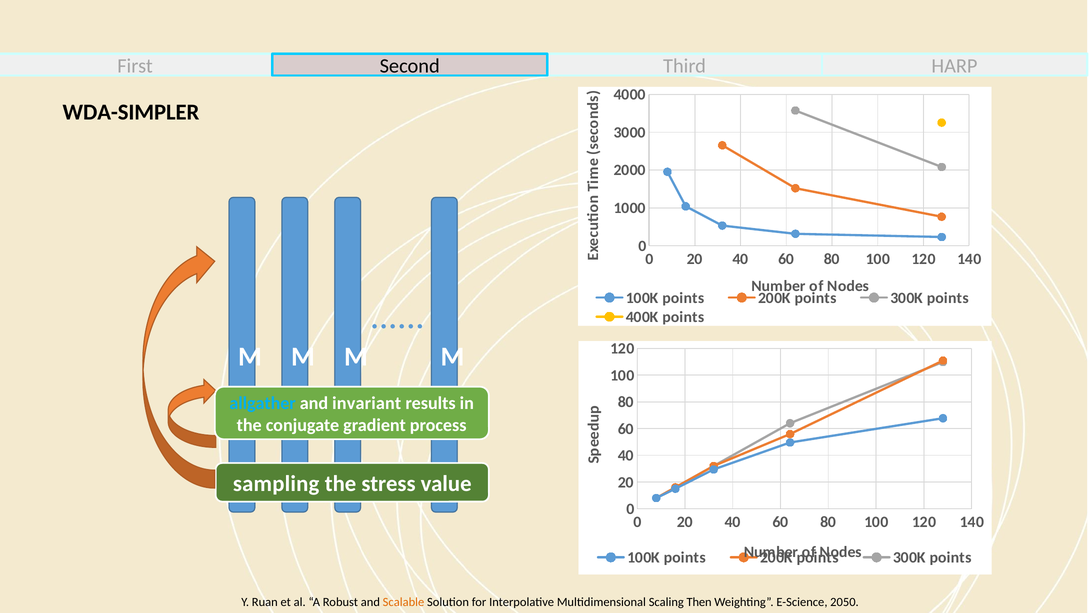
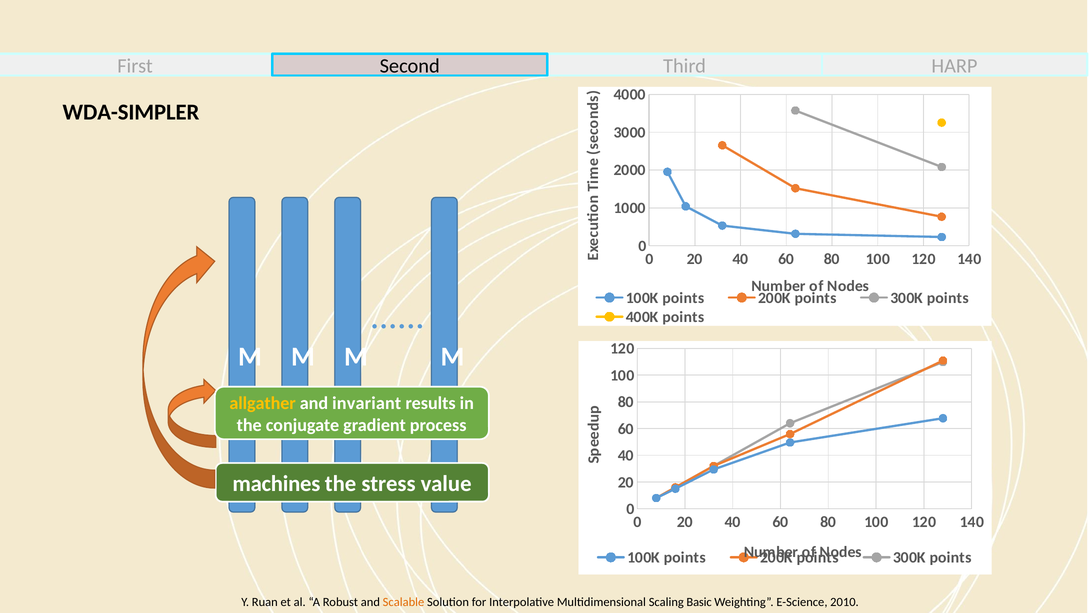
allgather colour: light blue -> yellow (263, 403)
sampling: sampling -> machines (276, 484)
Then: Then -> Basic (699, 602)
2050: 2050 -> 2010 (844, 602)
